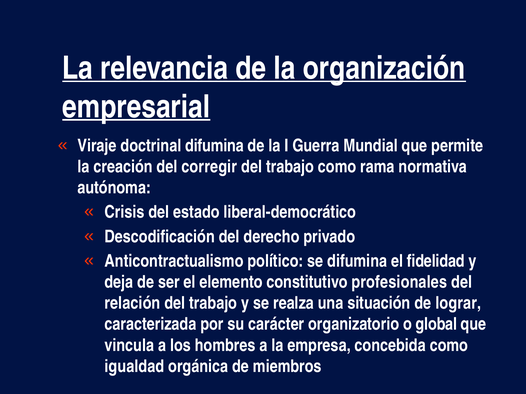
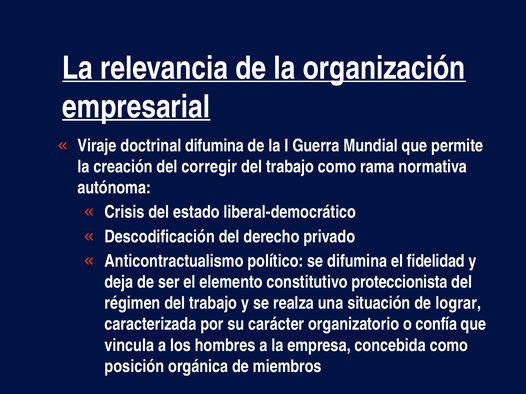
profesionales: profesionales -> proteccionista (400, 283)
relación: relación -> régimen (133, 304)
global: global -> confía (436, 325)
igualdad: igualdad -> posición (134, 367)
